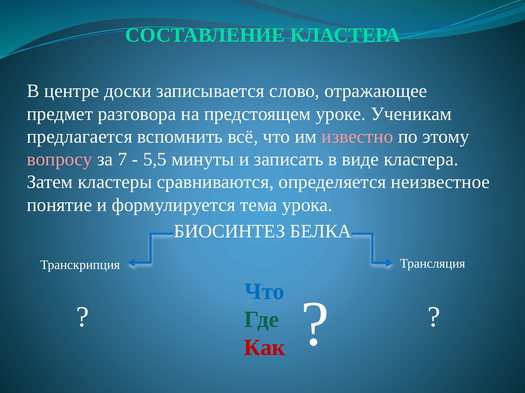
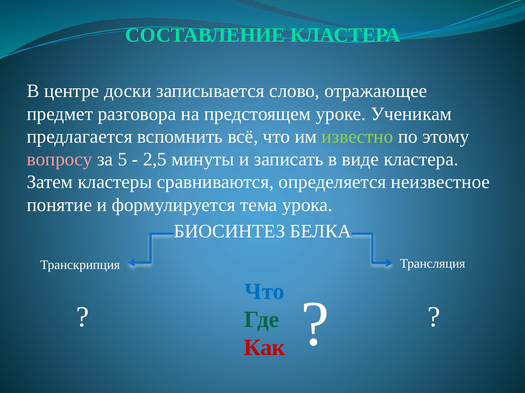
известно colour: pink -> light green (357, 137)
7: 7 -> 5 (122, 160)
5,5: 5,5 -> 2,5 (155, 160)
